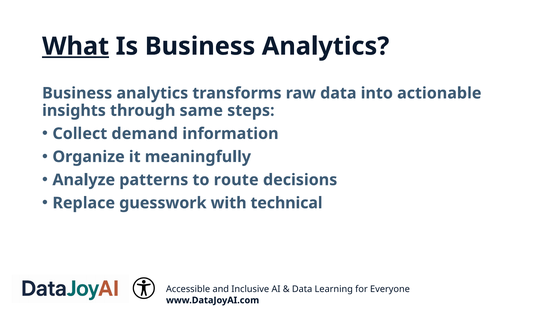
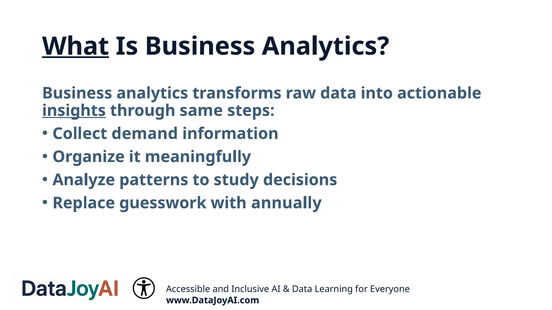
insights underline: none -> present (74, 111)
route: route -> study (236, 180)
technical: technical -> annually (286, 203)
